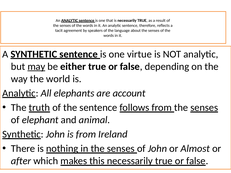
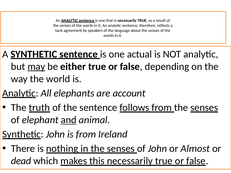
virtue: virtue -> actual (139, 54)
and underline: none -> present (69, 120)
after: after -> dead (21, 161)
